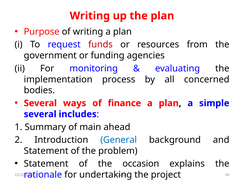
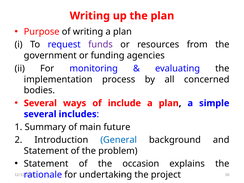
funds colour: red -> purple (100, 45)
finance: finance -> include (124, 103)
ahead: ahead -> future (117, 127)
